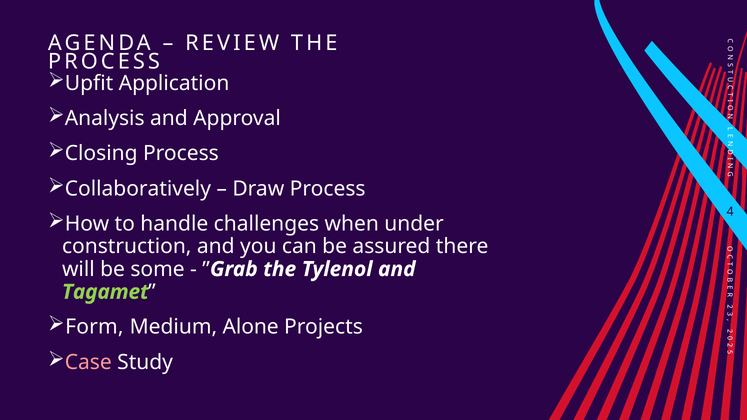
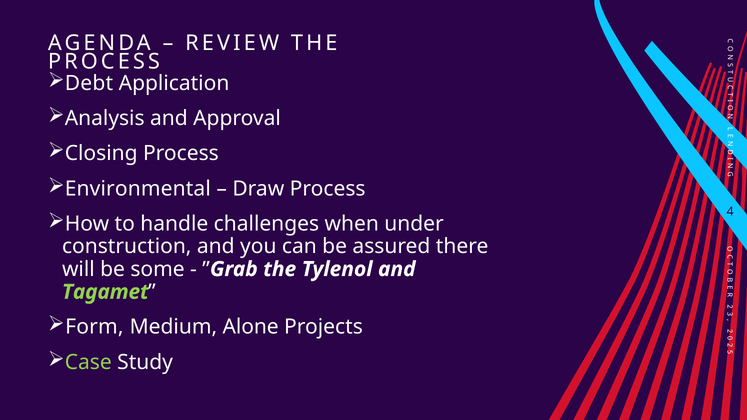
Upfit: Upfit -> Debt (89, 83)
Collaboratively: Collaboratively -> Environmental (138, 189)
Case colour: pink -> light green (88, 362)
